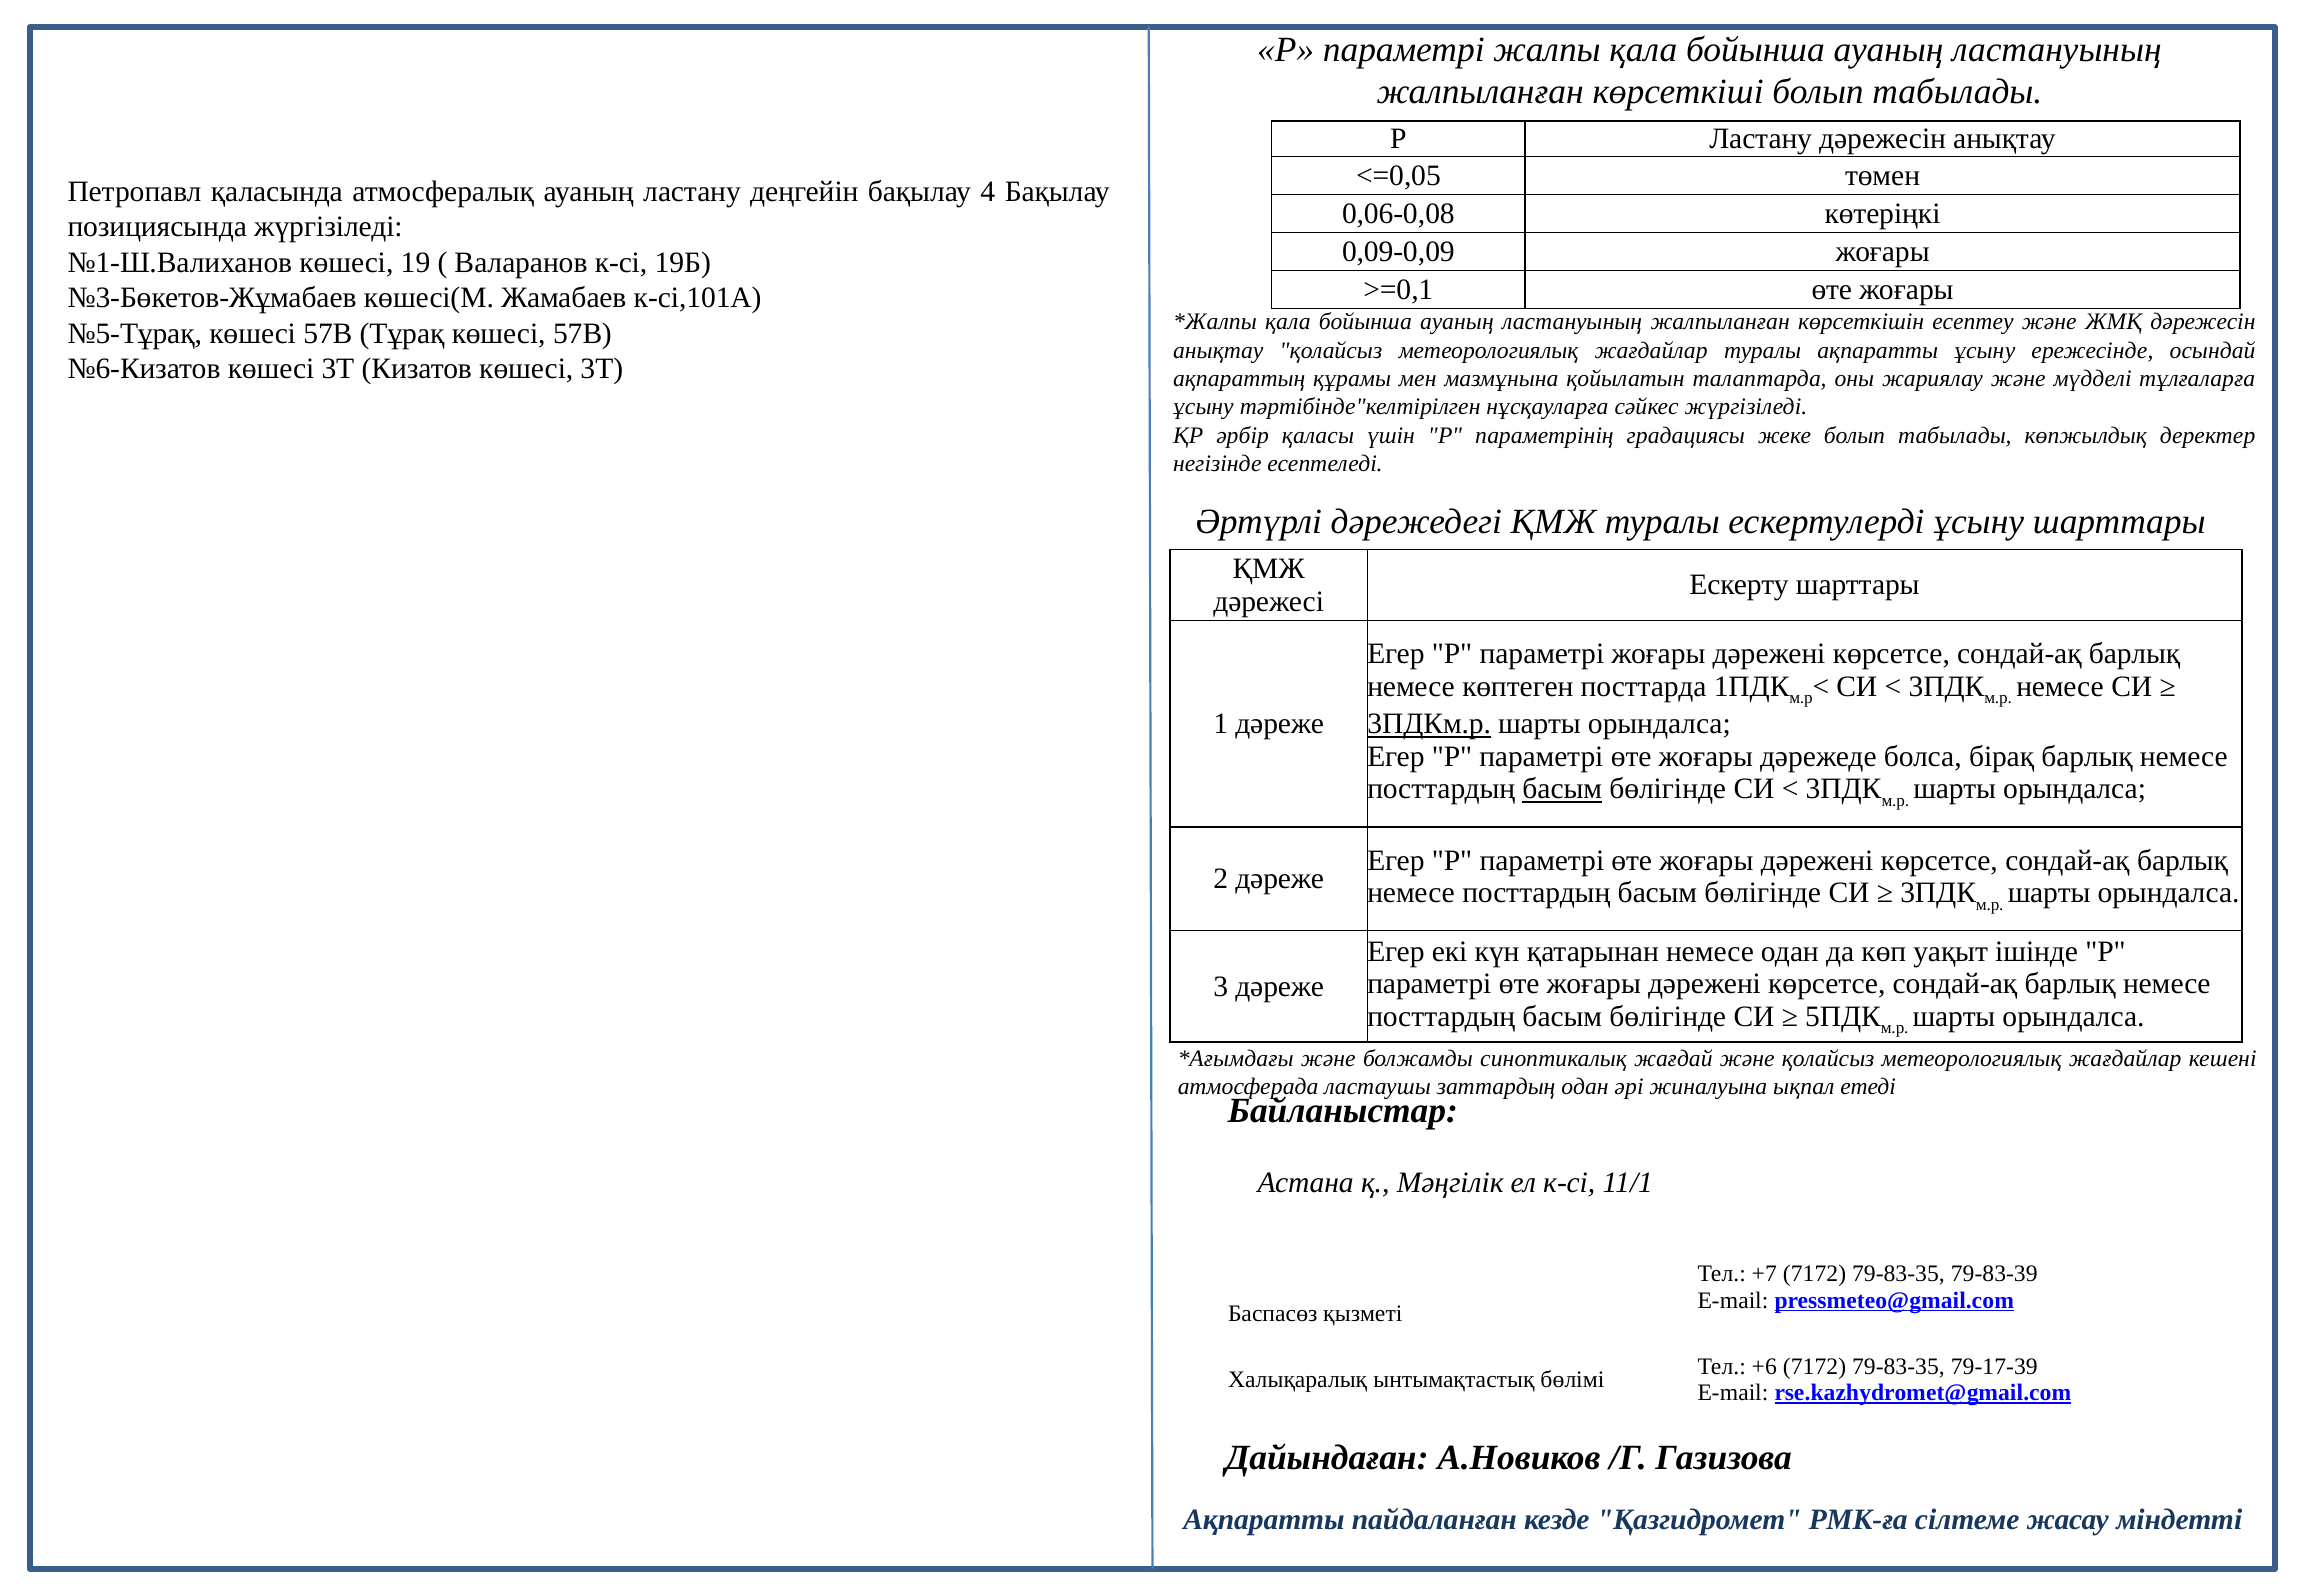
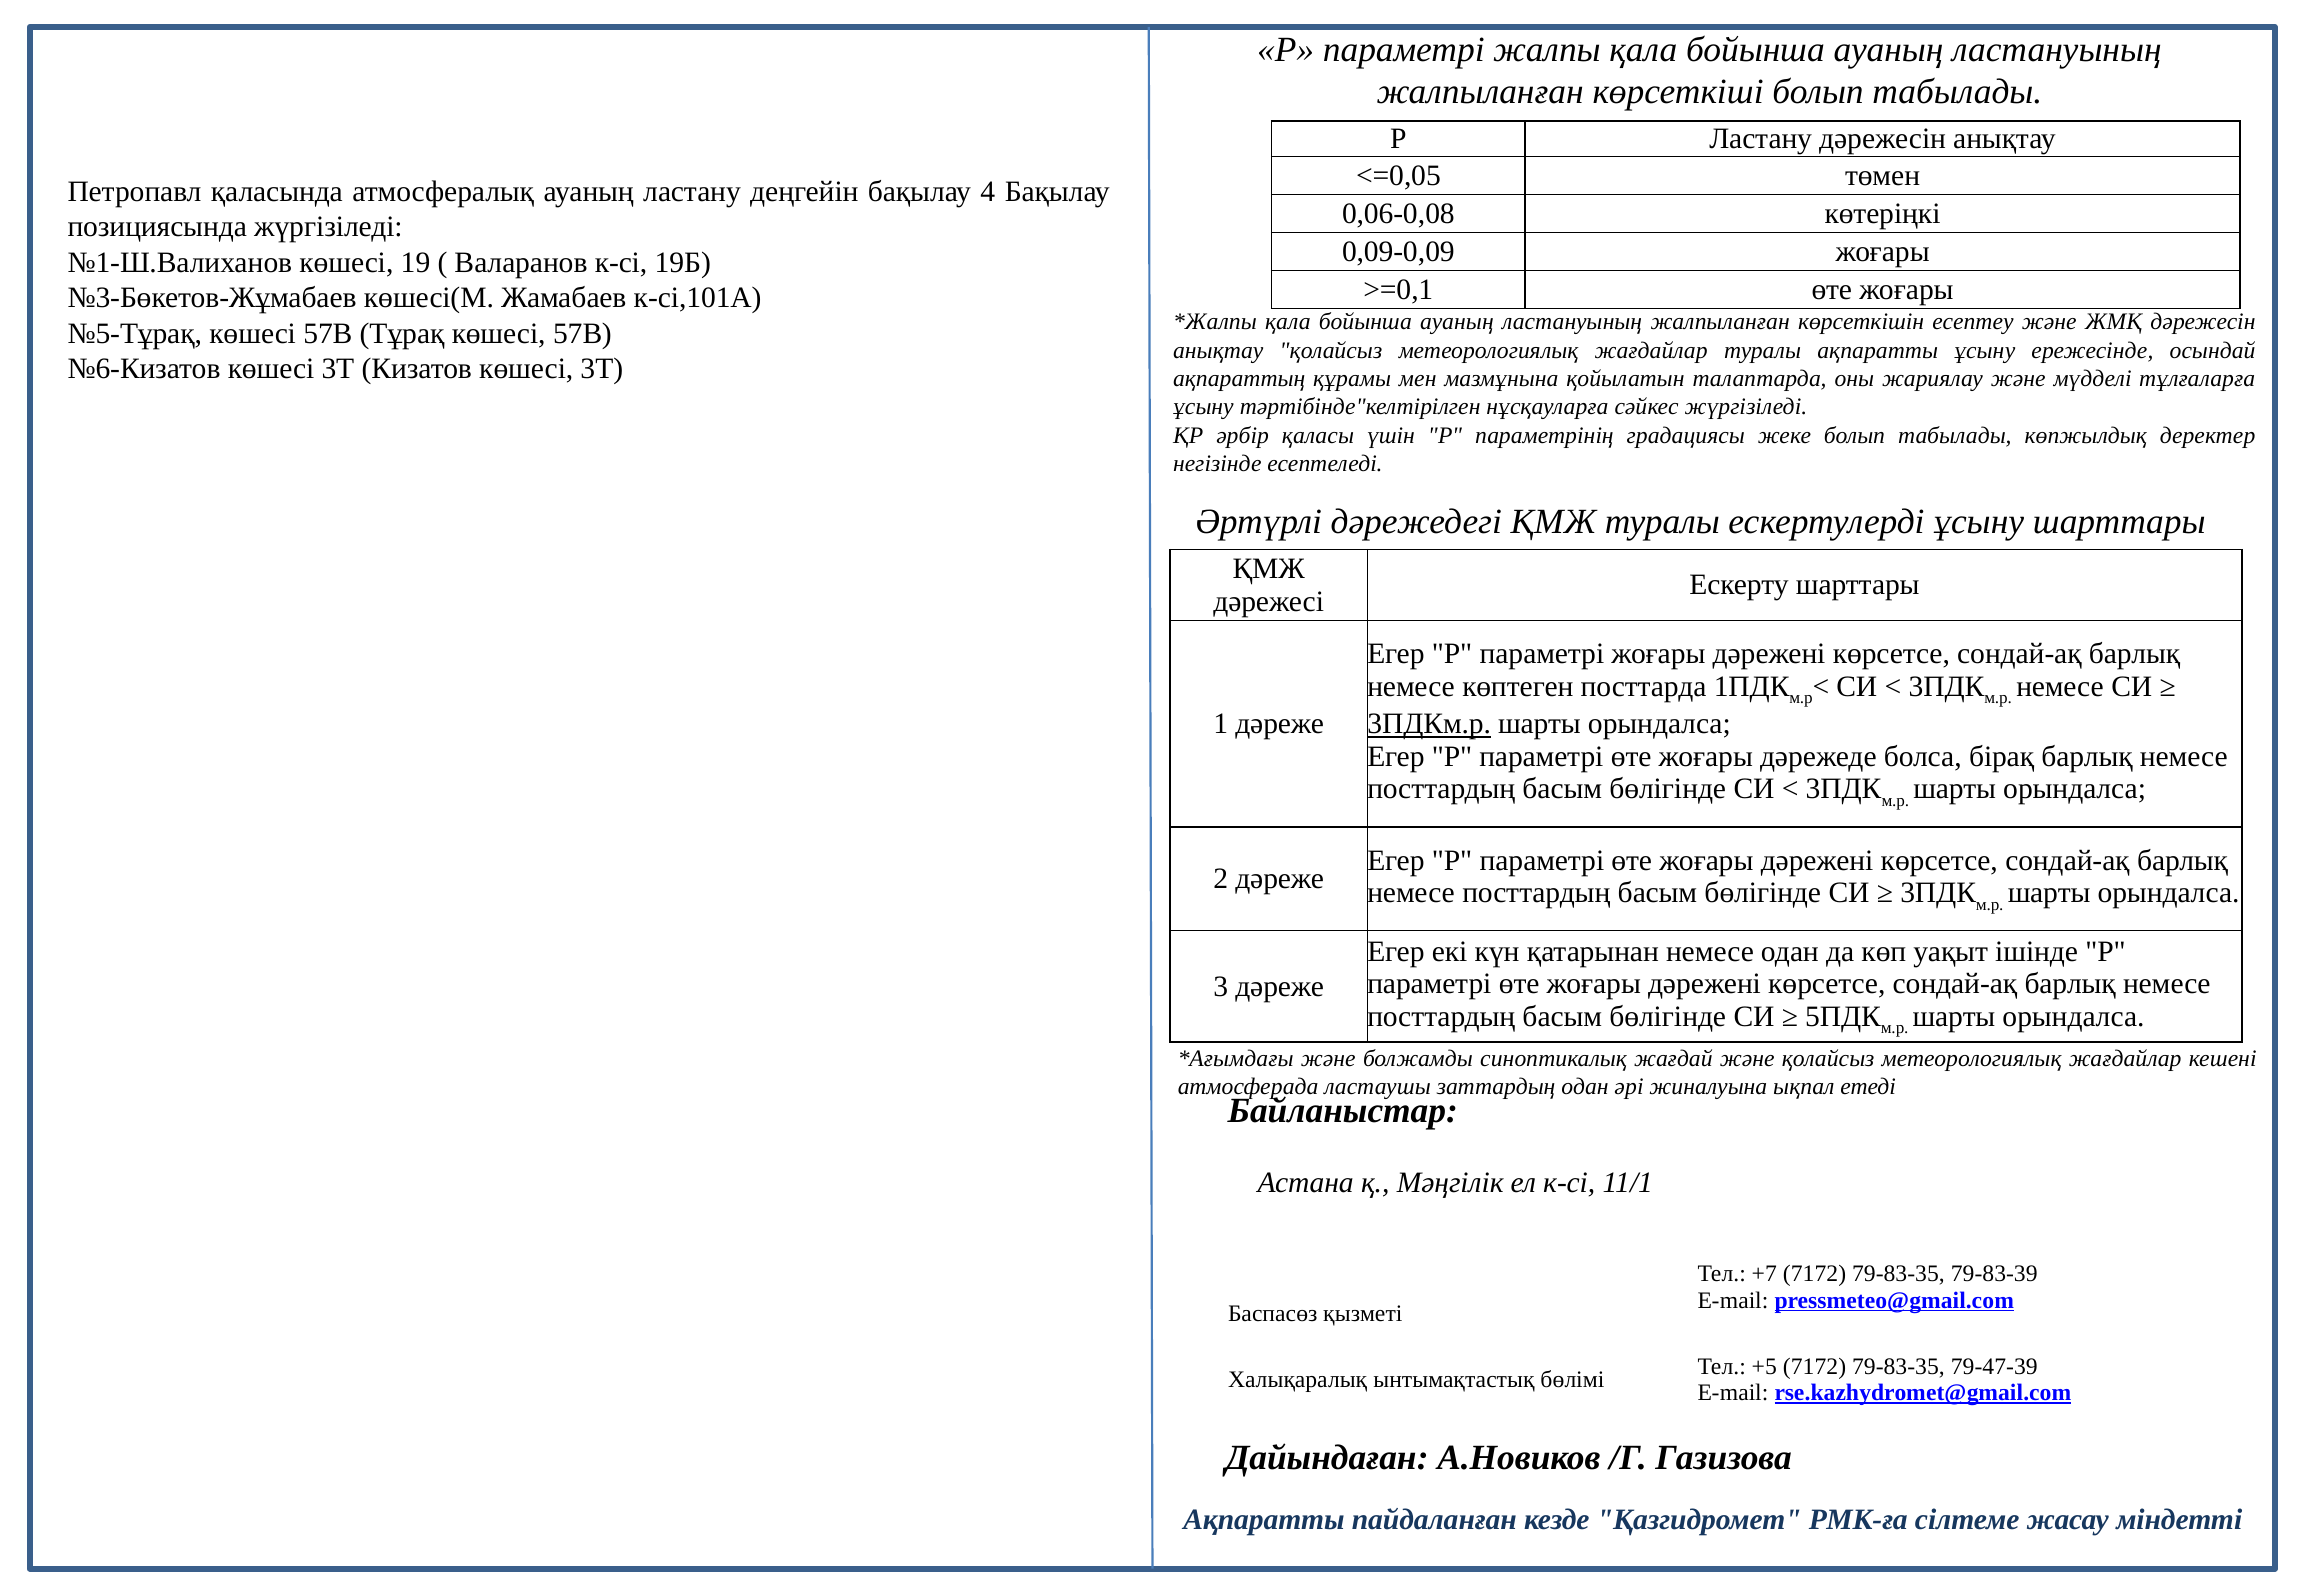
басым underline: present -> none (1562, 789)
+6: +6 -> +5 (1764, 1366)
79-17-39: 79-17-39 -> 79-47-39 (1994, 1366)
